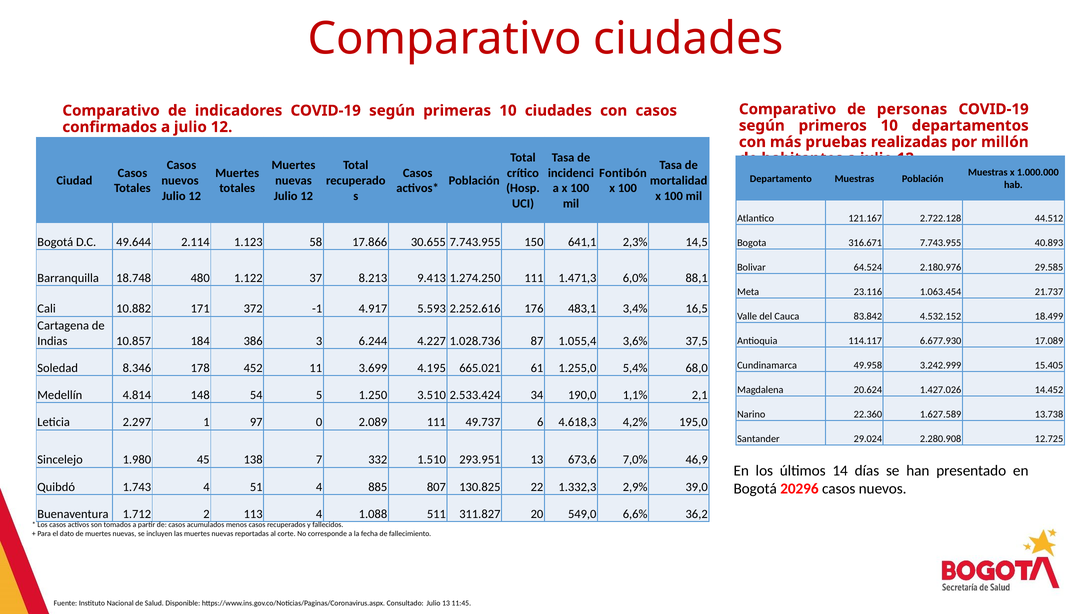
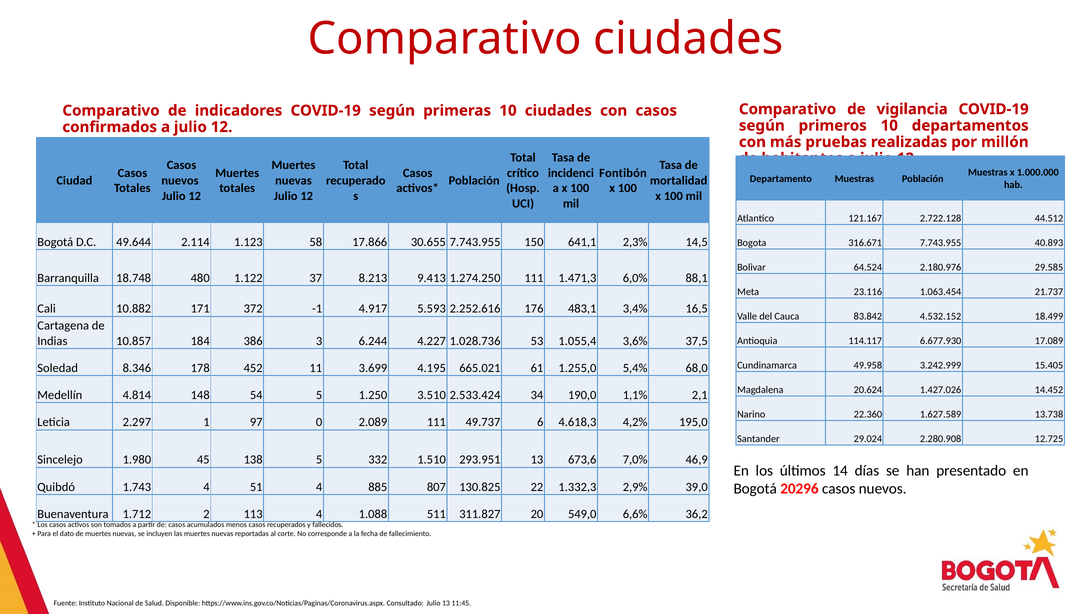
personas: personas -> vigilancia (912, 109)
87: 87 -> 53 (537, 341)
138 7: 7 -> 5 (319, 460)
